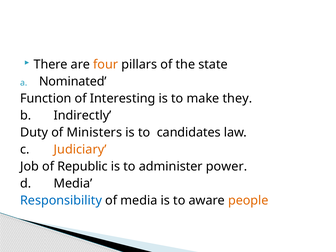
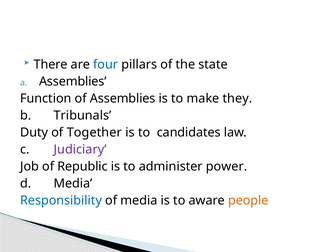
four colour: orange -> blue (106, 65)
Nominated: Nominated -> Assemblies (73, 82)
of Interesting: Interesting -> Assemblies (123, 99)
Indirectly: Indirectly -> Tribunals (83, 116)
Ministers: Ministers -> Together (94, 133)
Judiciary colour: orange -> purple (80, 150)
